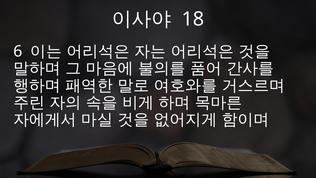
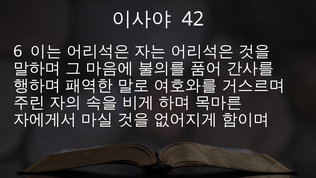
18: 18 -> 42 (193, 19)
